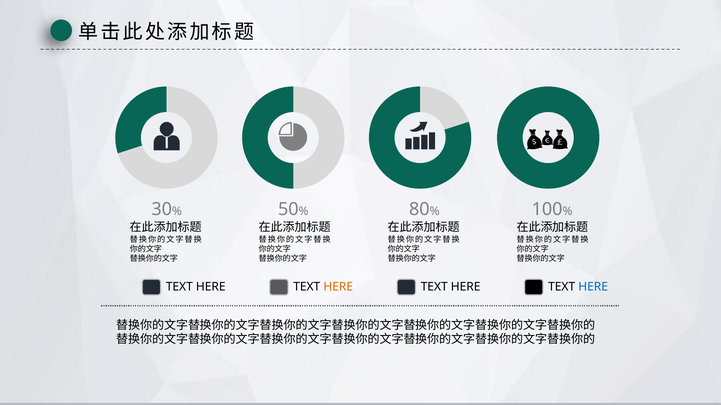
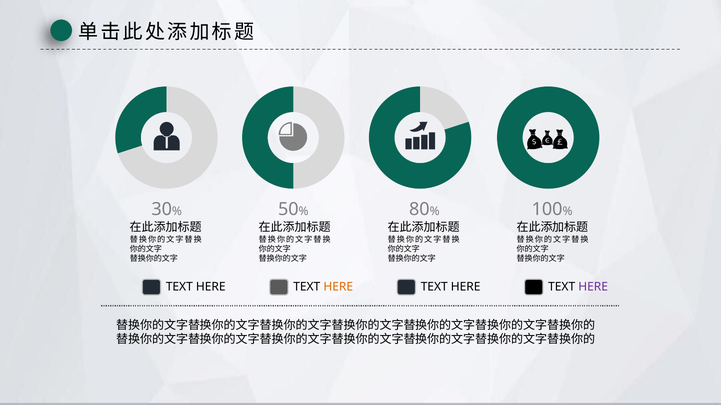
HERE colour: blue -> purple (593, 287)
